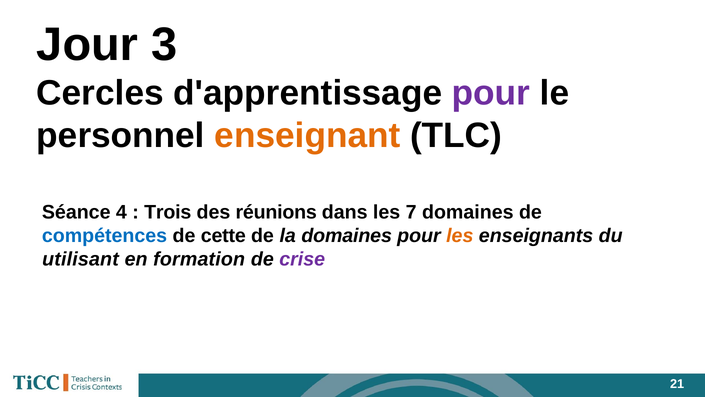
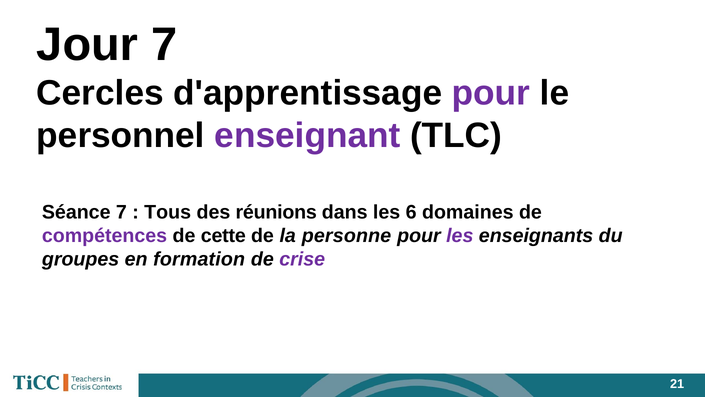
Jour 3: 3 -> 7 (164, 45)
enseignant colour: orange -> purple (307, 135)
Séance 4: 4 -> 7 (121, 212)
Trois: Trois -> Tous (168, 212)
7: 7 -> 6 (411, 212)
compétences colour: blue -> purple (105, 236)
la domaines: domaines -> personne (347, 236)
les colour: orange -> purple (460, 236)
utilisant: utilisant -> groupes (81, 259)
